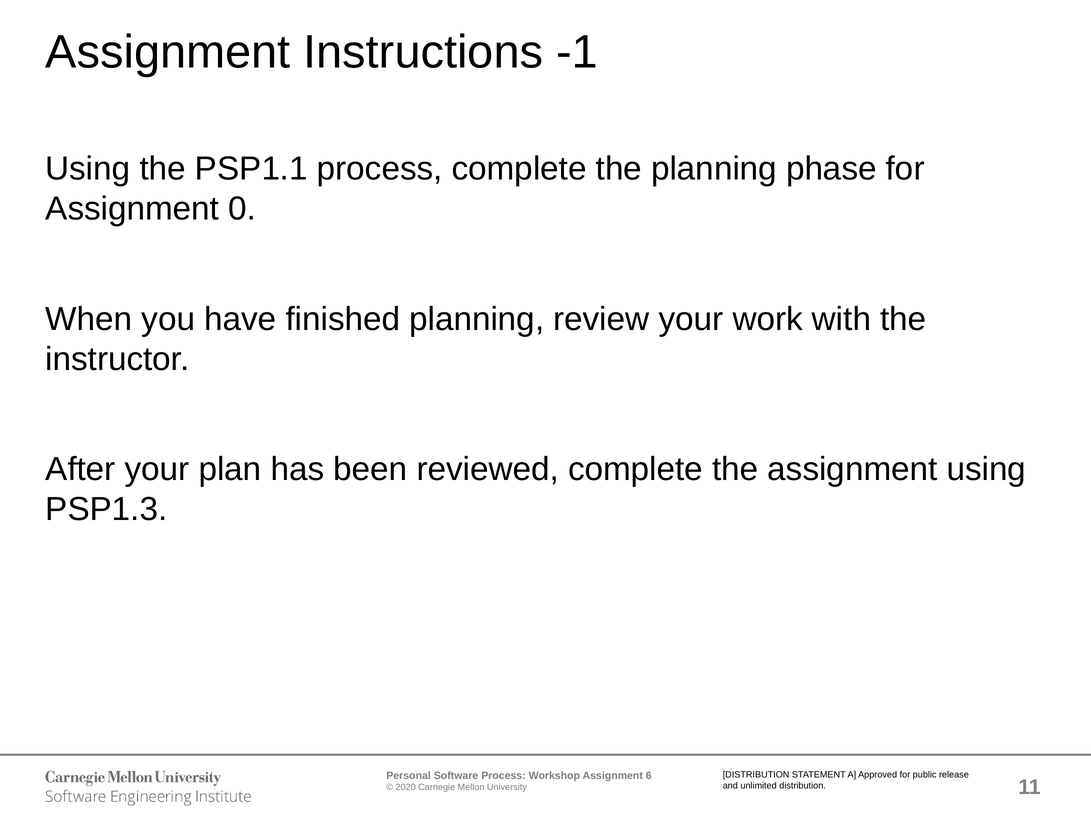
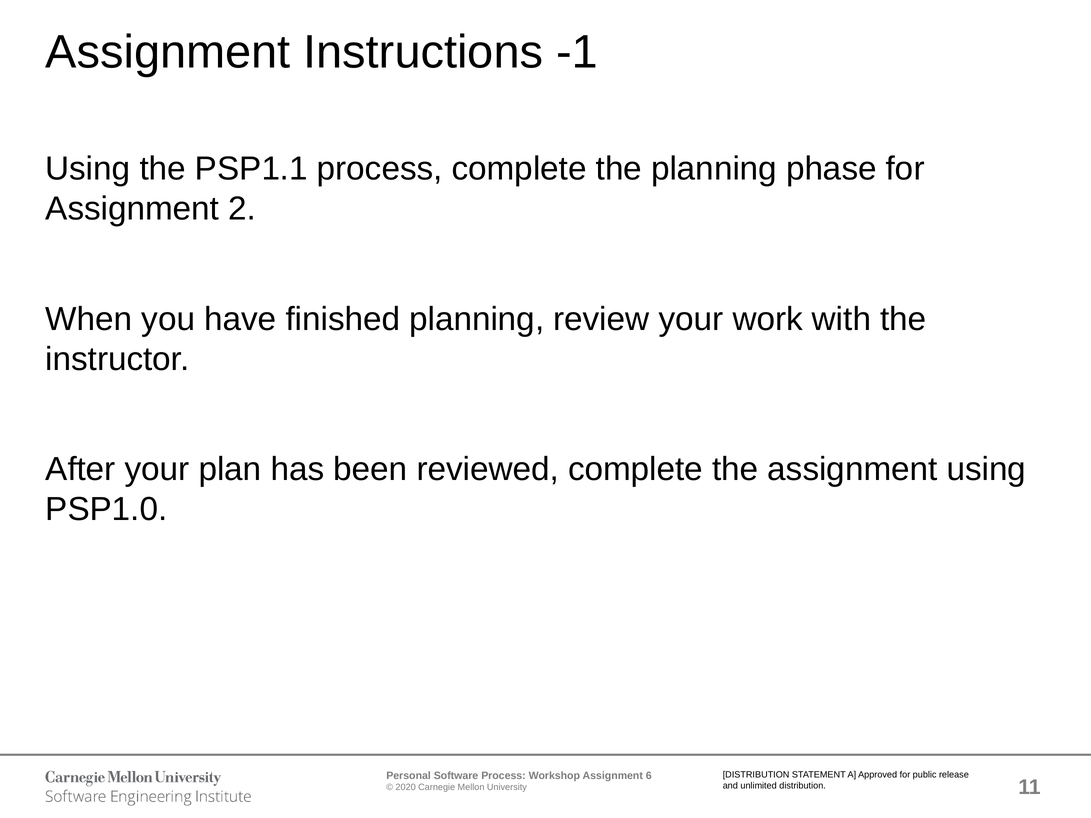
0: 0 -> 2 (242, 209)
PSP1.3: PSP1.3 -> PSP1.0 (106, 510)
